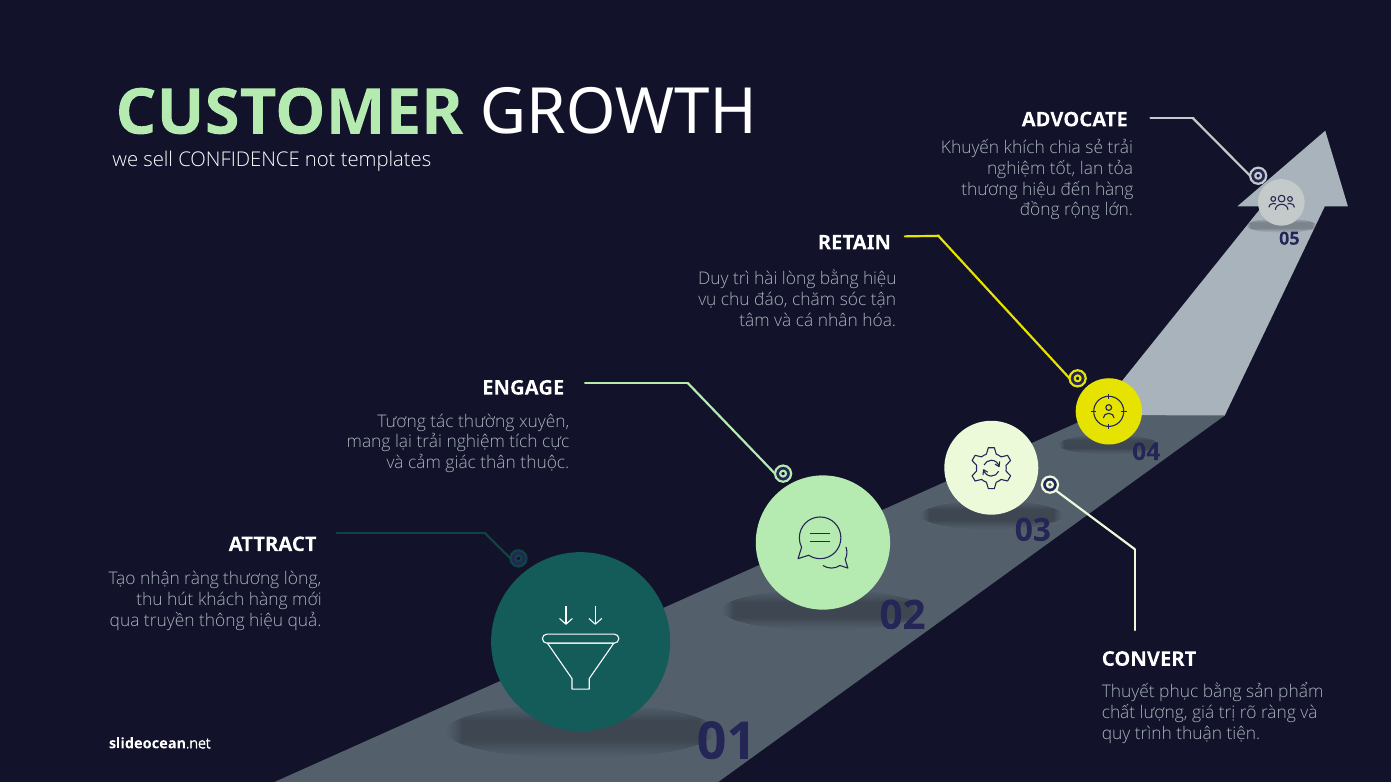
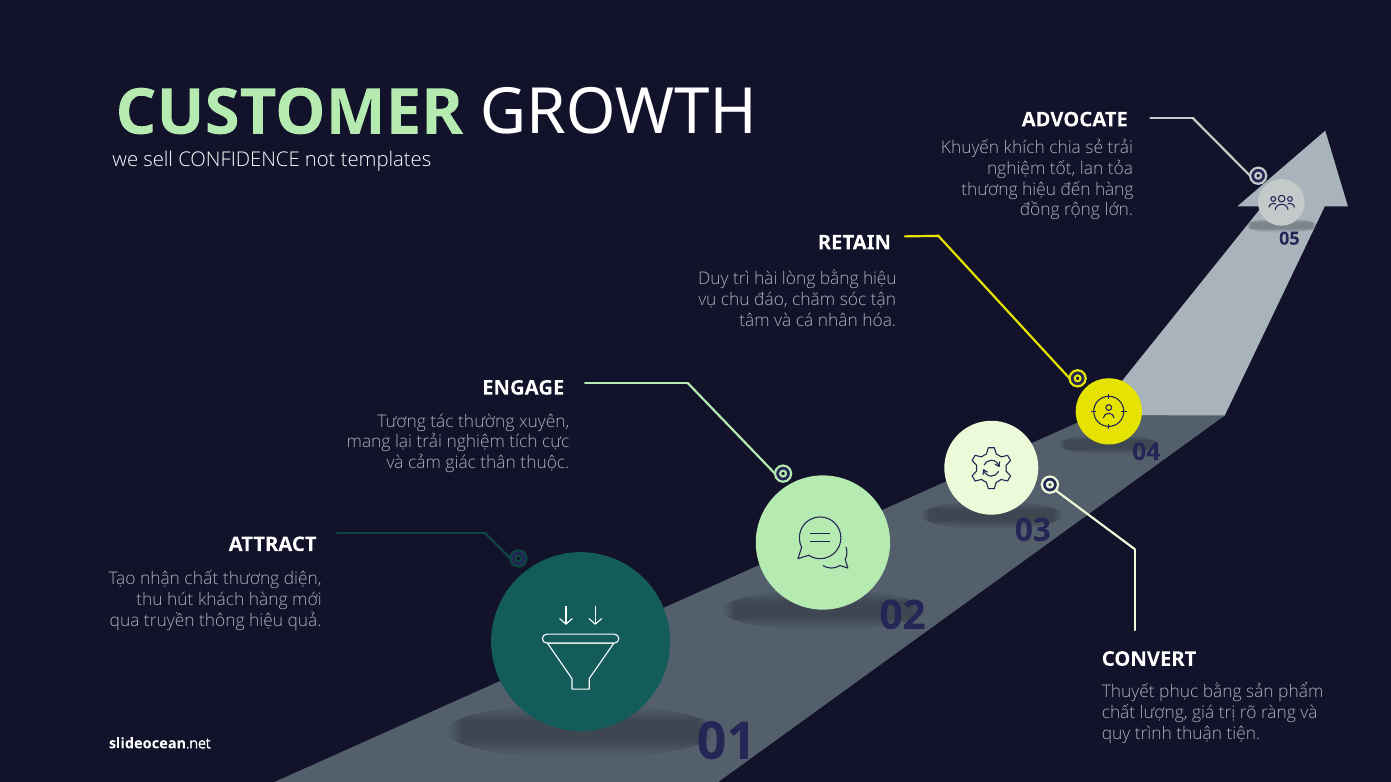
nhận ràng: ràng -> chất (201, 579)
thương lòng: lòng -> diện (303, 579)
